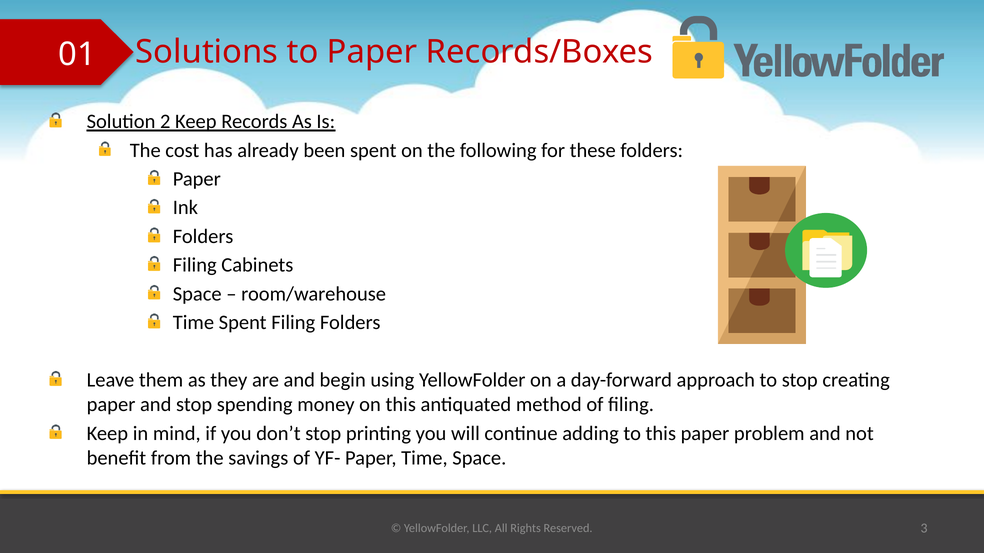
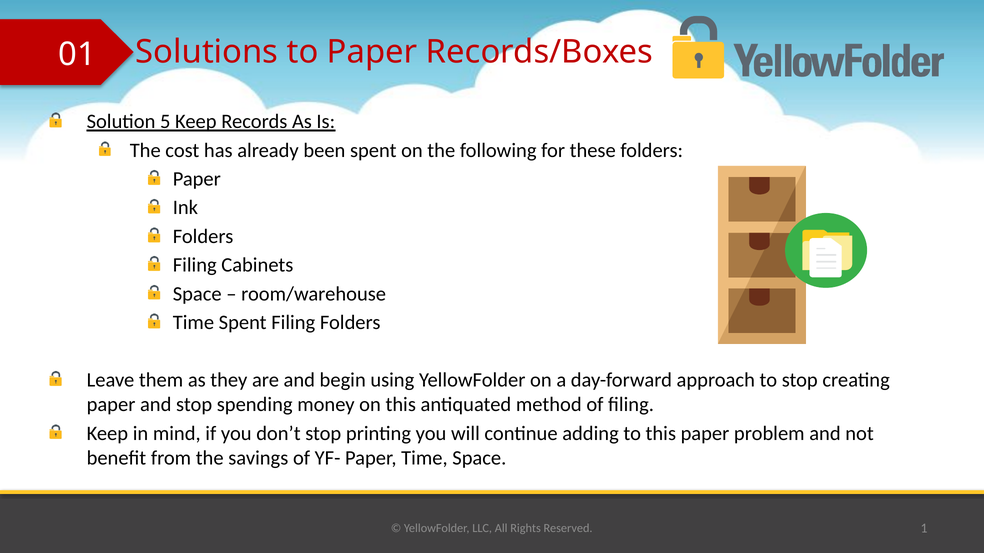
2: 2 -> 5 (165, 122)
3: 3 -> 1 (924, 529)
